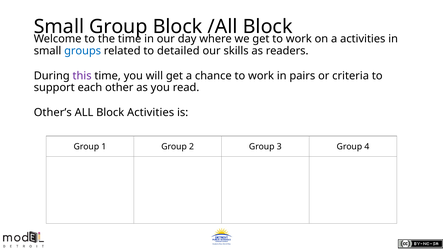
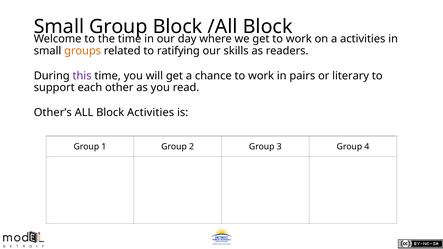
groups colour: blue -> orange (83, 51)
detailed: detailed -> ratifying (178, 51)
criteria: criteria -> literary (351, 76)
